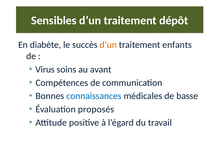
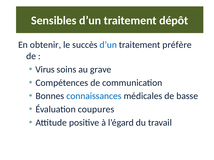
diabète: diabète -> obtenir (46, 45)
d’un colour: orange -> blue (108, 45)
enfants: enfants -> préfère (177, 45)
avant: avant -> grave (101, 70)
proposés: proposés -> coupures (96, 110)
